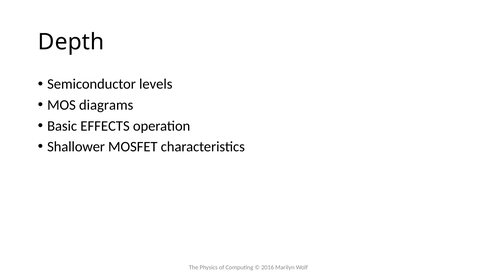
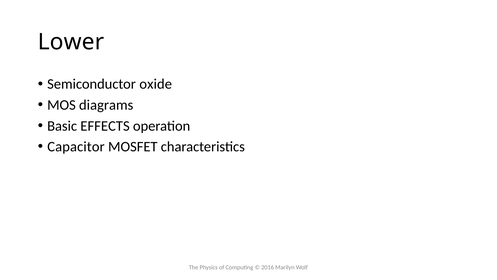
Depth: Depth -> Lower (71, 42)
levels: levels -> oxide (156, 84)
Shallower: Shallower -> Capacitor (76, 147)
